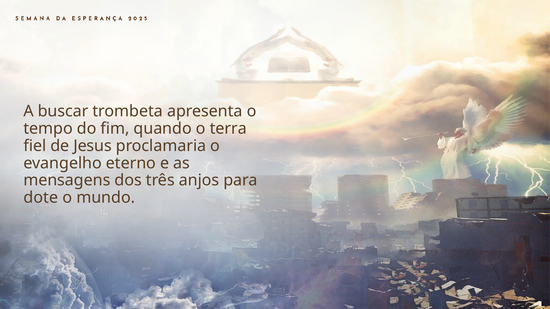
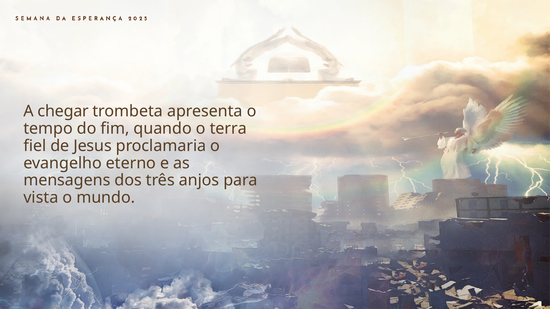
buscar: buscar -> chegar (63, 111)
dote: dote -> vista (41, 198)
